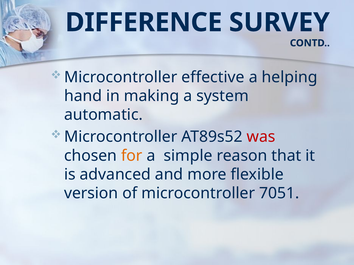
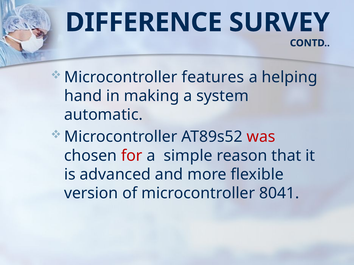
effective: effective -> features (213, 77)
for colour: orange -> red (132, 156)
7051: 7051 -> 8041 (279, 194)
